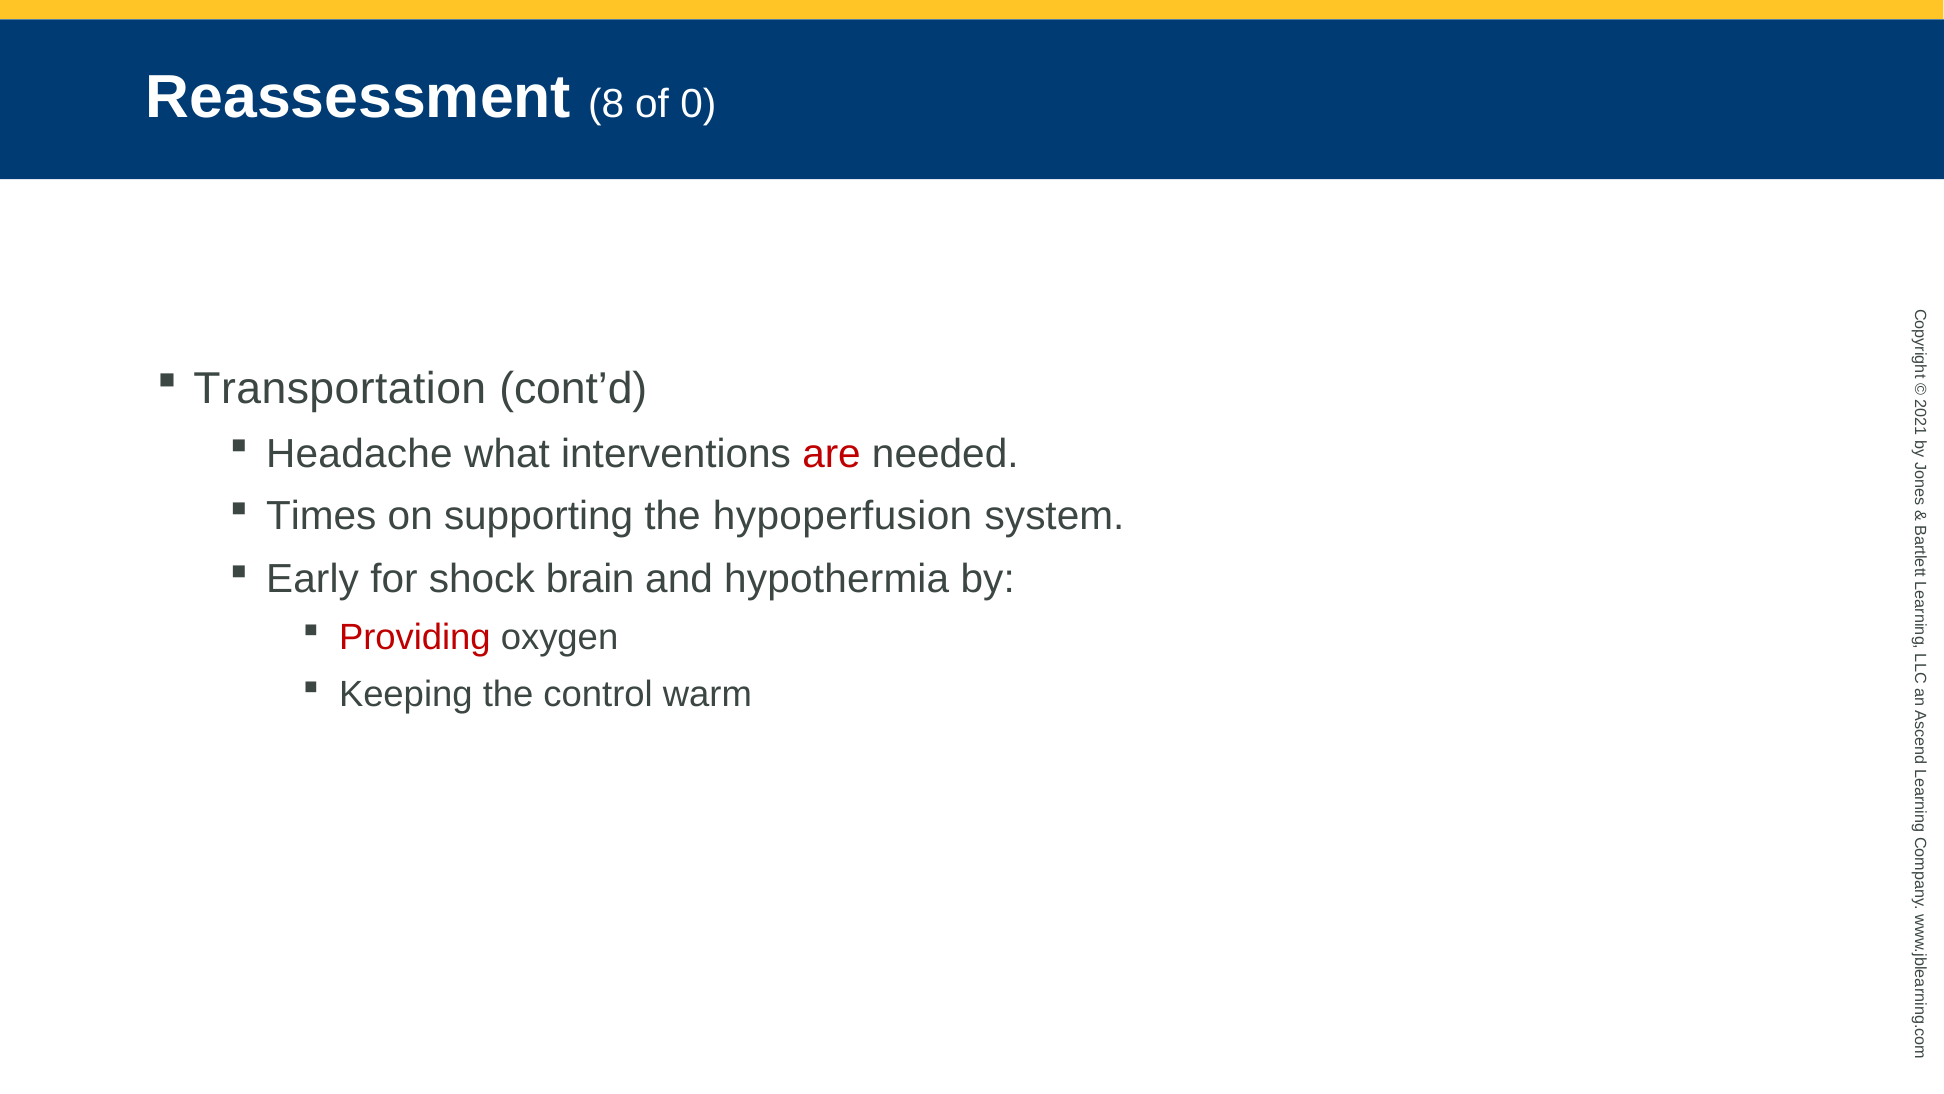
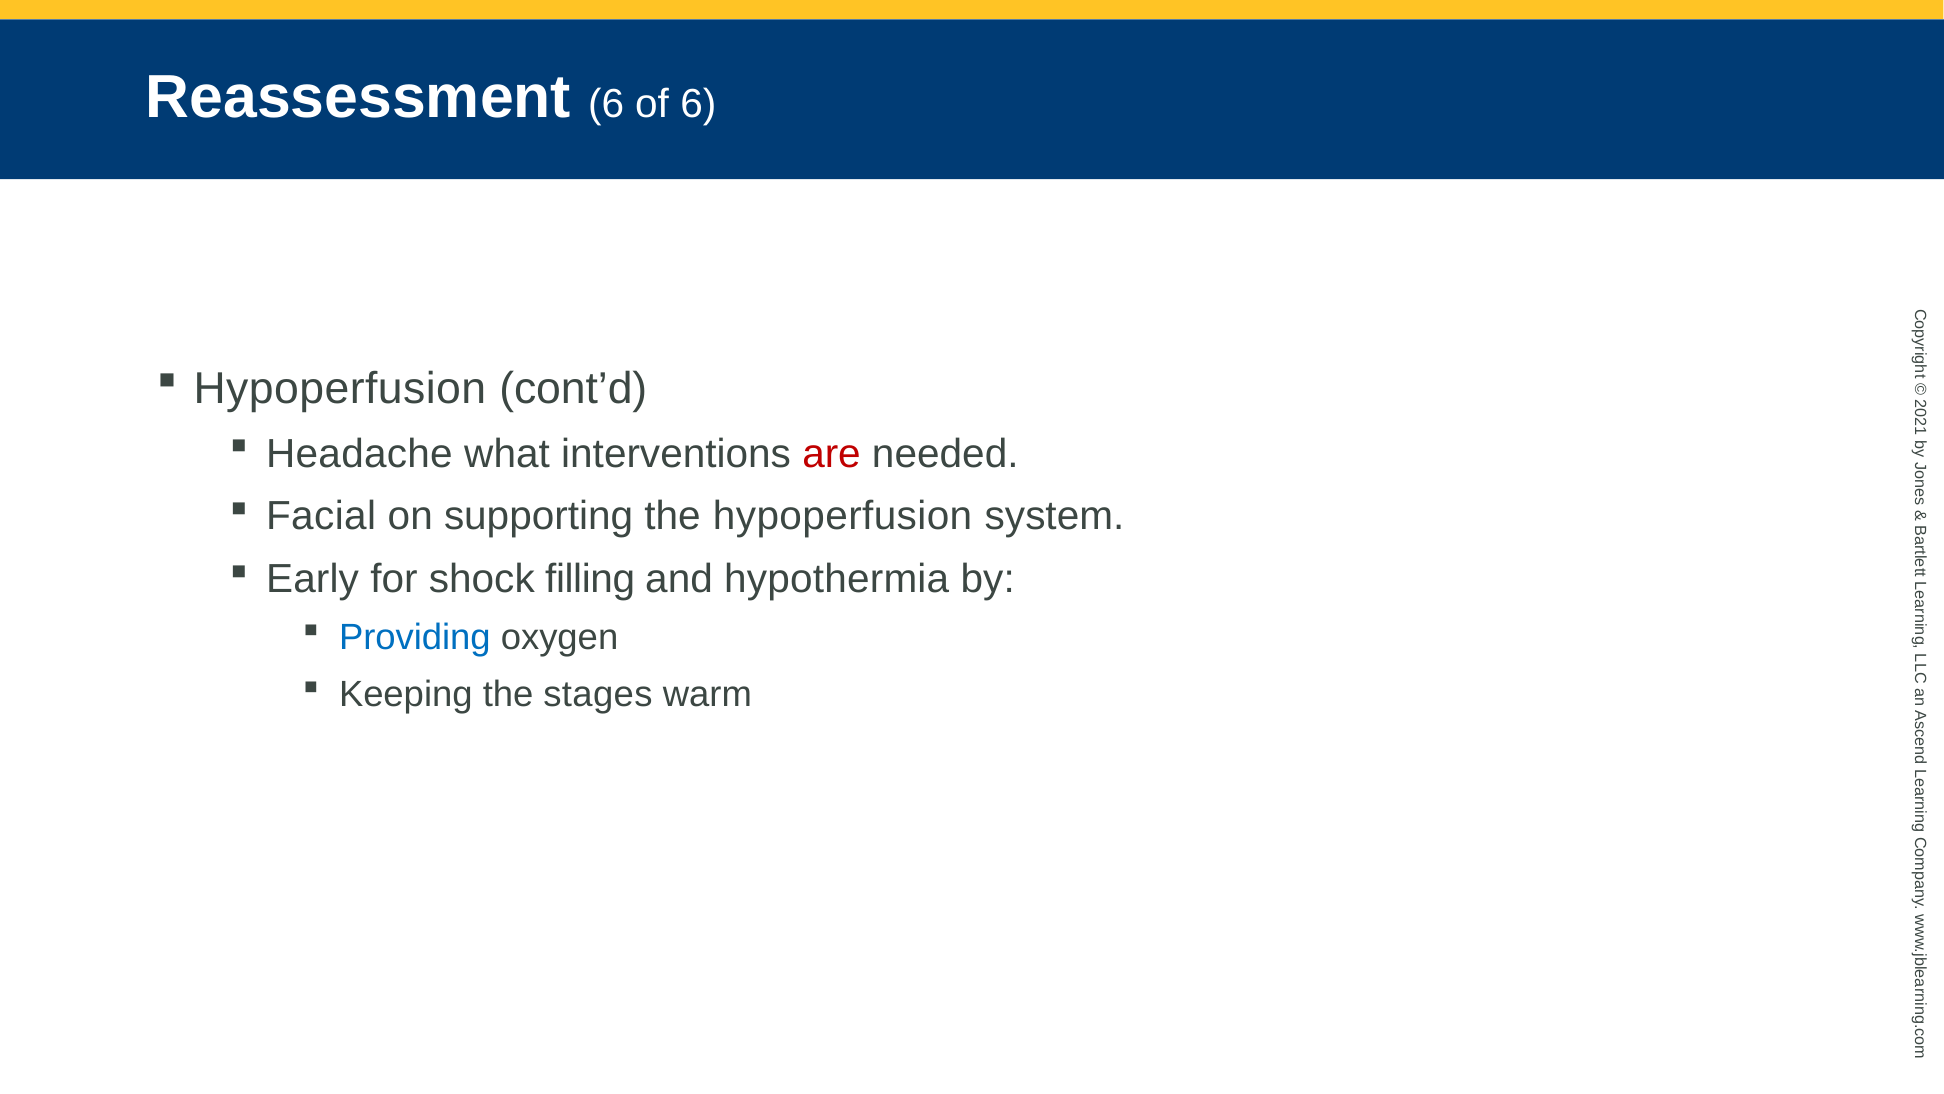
Reassessment 8: 8 -> 6 (606, 104)
of 0: 0 -> 6 (698, 104)
Transportation: Transportation -> Hypoperfusion (340, 388)
Times: Times -> Facial (321, 516)
brain: brain -> filling (590, 579)
Providing colour: red -> blue (415, 638)
control: control -> stages (598, 694)
